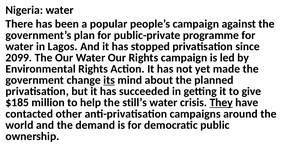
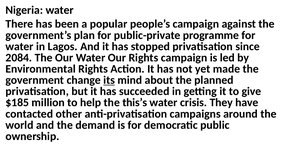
2099: 2099 -> 2084 (19, 58)
still’s: still’s -> this’s (135, 103)
They underline: present -> none (221, 103)
